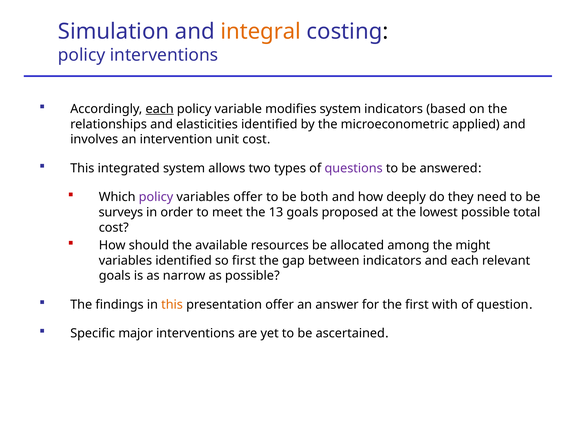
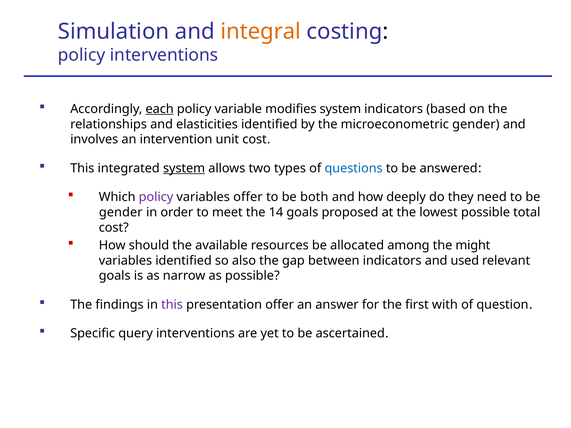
microeconometric applied: applied -> gender (476, 124)
system underline: none -> present (184, 168)
questions colour: purple -> blue (354, 168)
surveys: surveys -> gender (121, 212)
13: 13 -> 14 (276, 212)
so first: first -> also (244, 261)
and each: each -> used (465, 261)
this colour: orange -> purple (172, 305)
major: major -> query (136, 334)
